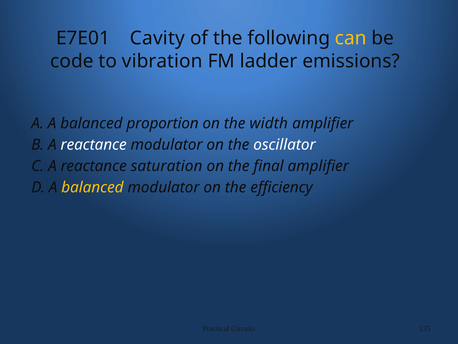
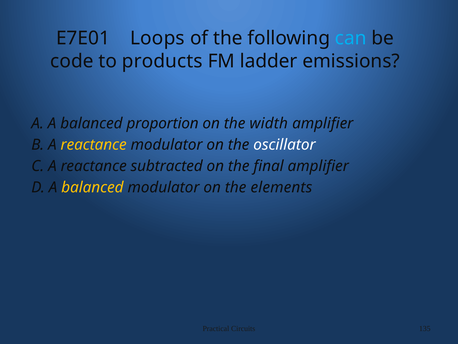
Cavity: Cavity -> Loops (157, 38)
can colour: yellow -> light blue (351, 38)
vibration: vibration -> products (162, 61)
reactance colour: white -> yellow (94, 145)
saturation: saturation -> subtracted (167, 166)
efficiency: efficiency -> elements (281, 187)
